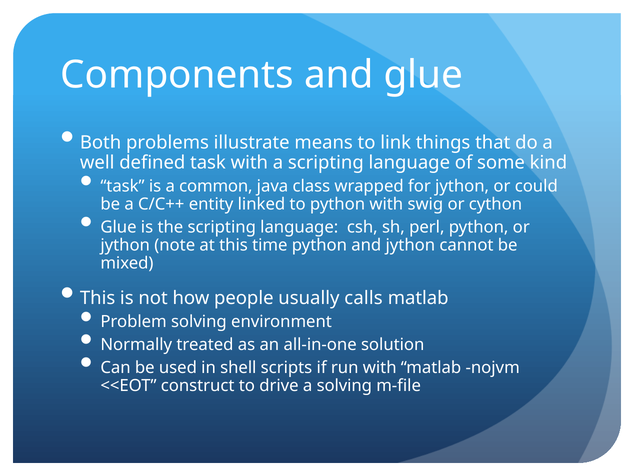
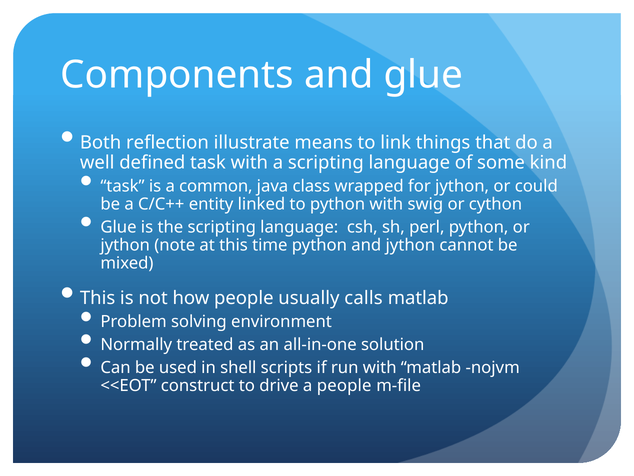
problems: problems -> reflection (167, 142)
a solving: solving -> people (344, 385)
